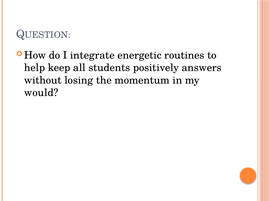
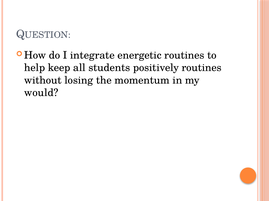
positively answers: answers -> routines (202, 68)
